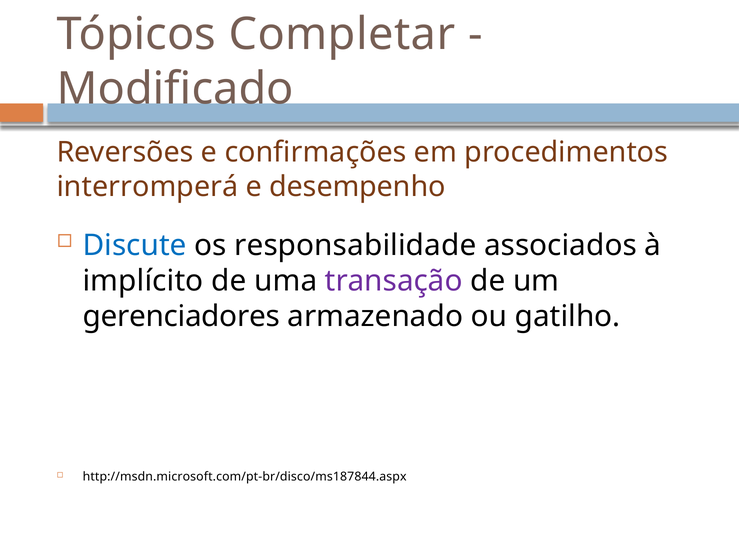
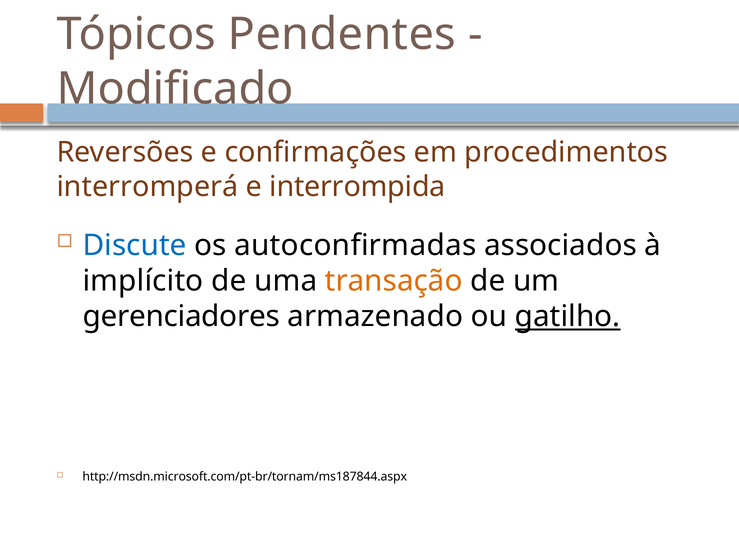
Completar: Completar -> Pendentes (342, 35)
desempenho: desempenho -> interrompida (357, 187)
responsabilidade: responsabilidade -> autoconfirmadas (355, 245)
transação colour: purple -> orange (394, 281)
gatilho underline: none -> present (568, 317)
http://msdn.microsoft.com/pt-br/disco/ms187844.aspx: http://msdn.microsoft.com/pt-br/disco/ms187844.aspx -> http://msdn.microsoft.com/pt-br/tornam/ms187844.aspx (245, 477)
